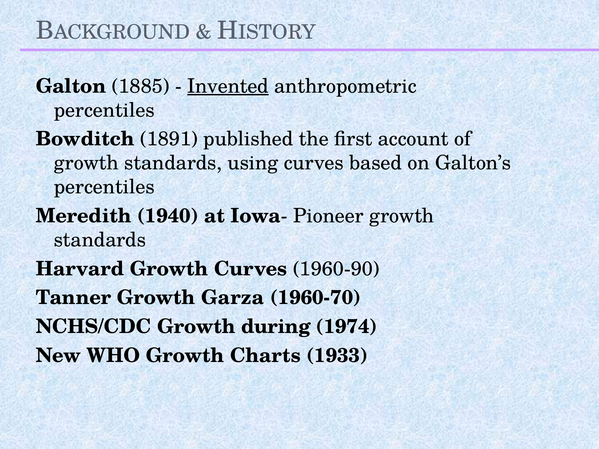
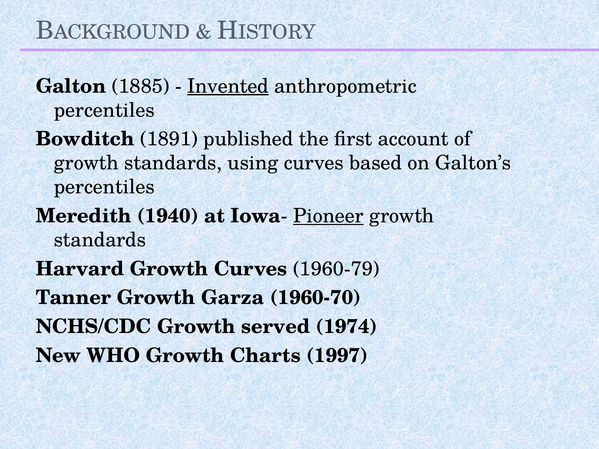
Pioneer underline: none -> present (328, 216)
1960-90: 1960-90 -> 1960-79 (336, 269)
during: during -> served (276, 327)
1933: 1933 -> 1997 (337, 356)
